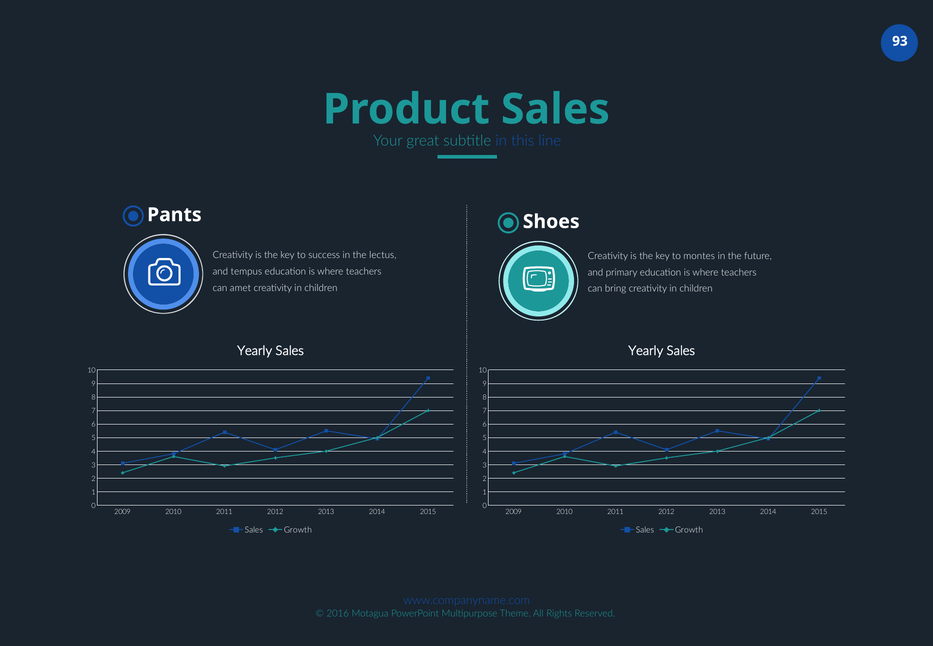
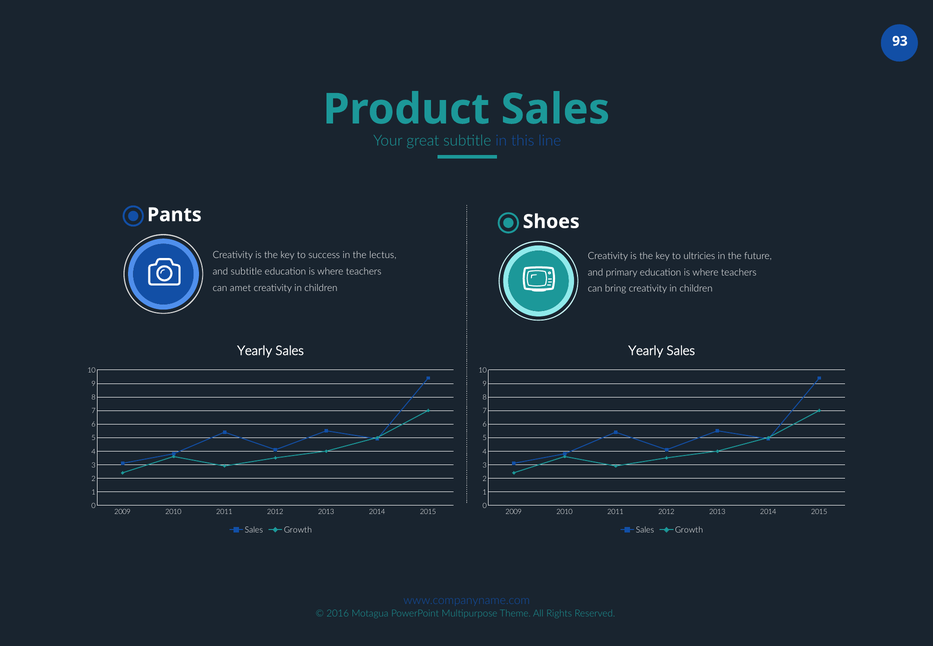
montes: montes -> ultricies (699, 256)
and tempus: tempus -> subtitle (246, 272)
